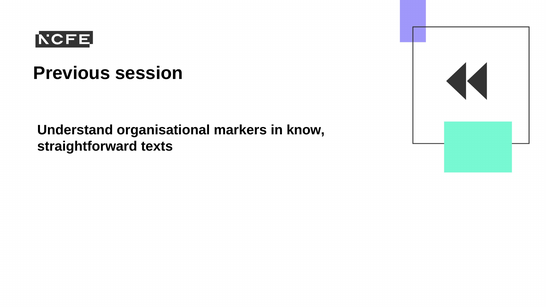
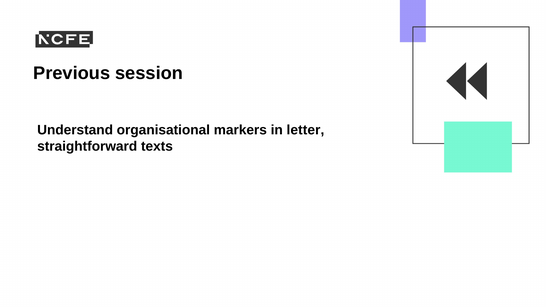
know: know -> letter (305, 130)
